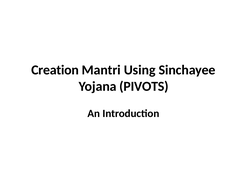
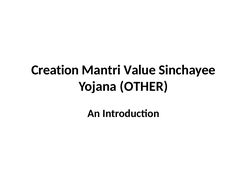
Using: Using -> Value (140, 70)
PIVOTS: PIVOTS -> OTHER (144, 87)
